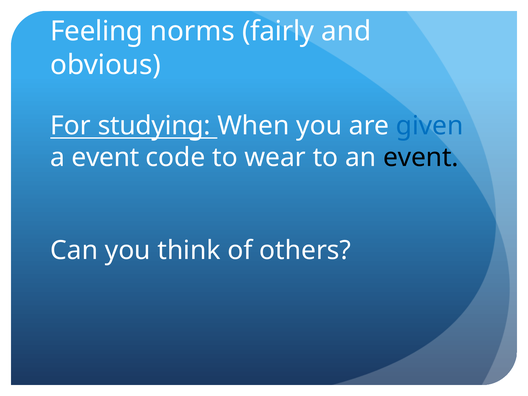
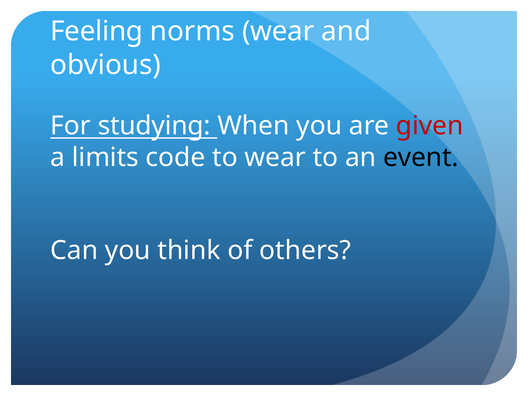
norms fairly: fairly -> wear (278, 31)
given colour: blue -> red (430, 126)
a event: event -> limits (105, 158)
